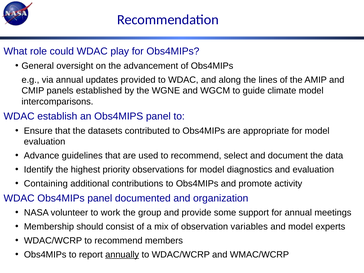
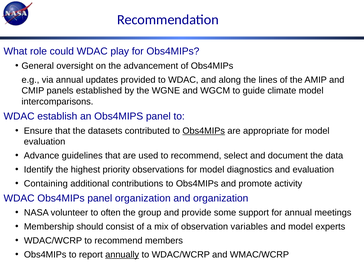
Obs4MIPs underline: none -> present (204, 131)
panel documented: documented -> organization (143, 198)
work: work -> often (111, 213)
